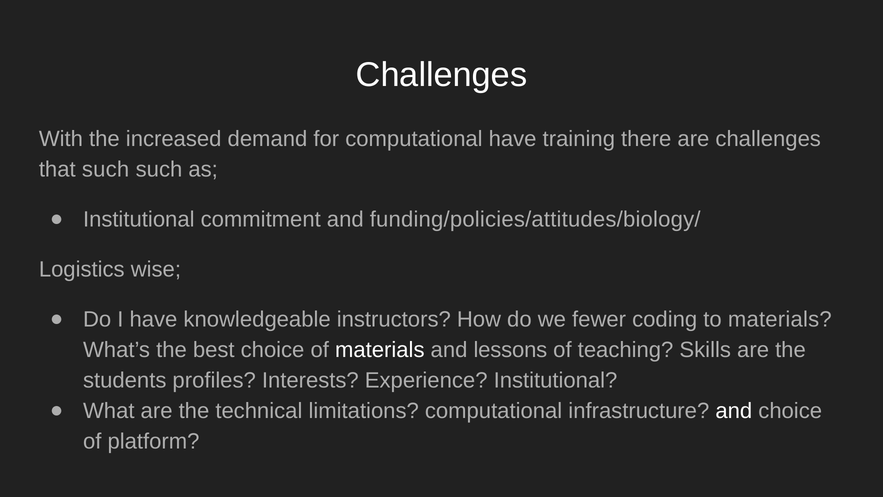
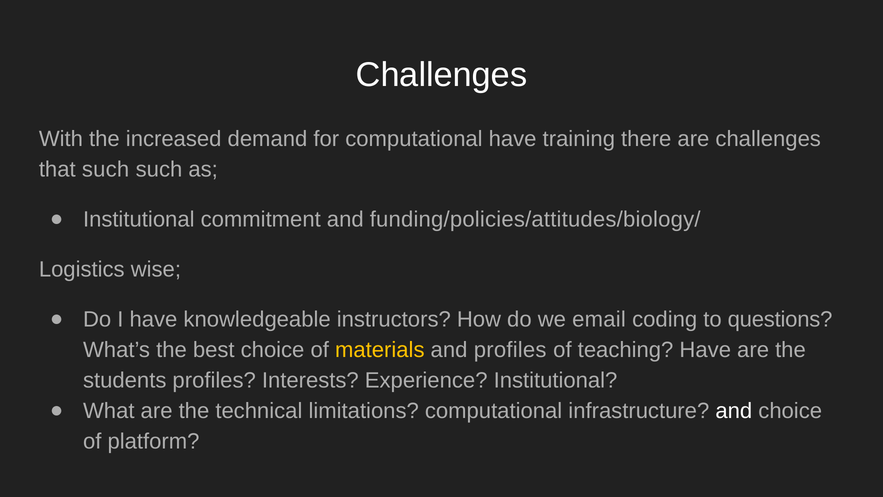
fewer: fewer -> email (599, 319)
to materials: materials -> questions (780, 319)
materials colour: white -> yellow (380, 350)
and lessons: lessons -> profiles (510, 350)
teaching Skills: Skills -> Have (705, 350)
